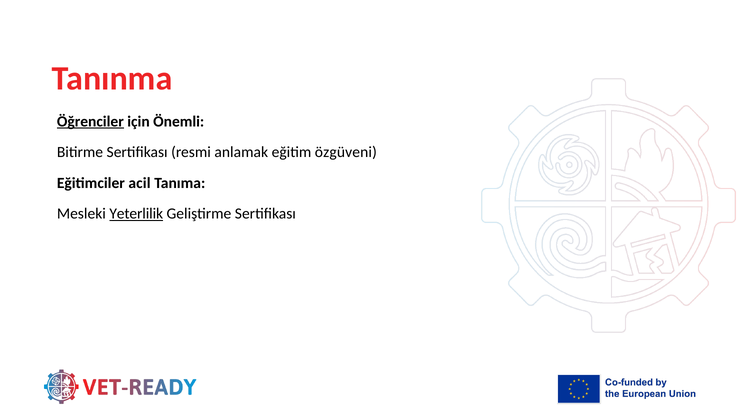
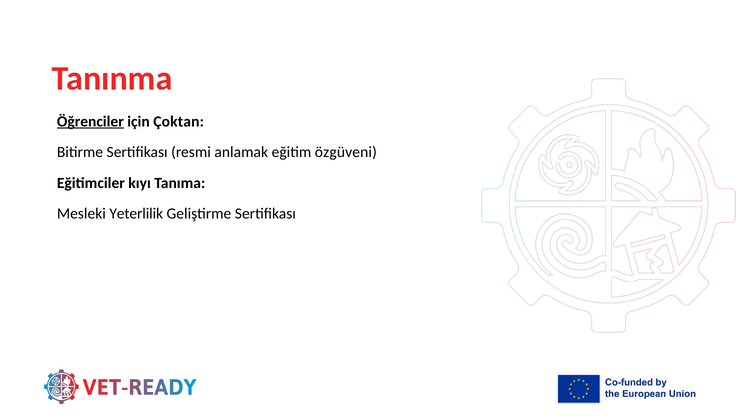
Önemli: Önemli -> Çoktan (179, 121)
acil: acil -> kıyı (140, 183)
Yeterlilik underline: present -> none (136, 214)
